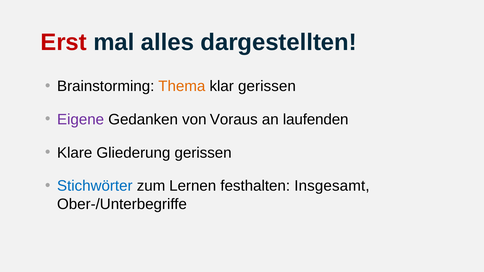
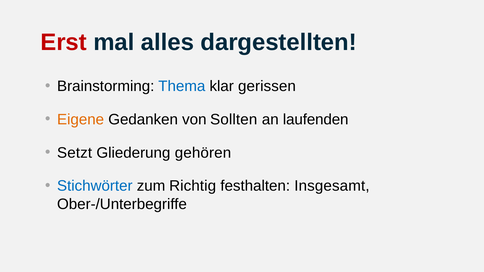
Thema colour: orange -> blue (182, 86)
Eigene colour: purple -> orange (81, 120)
Voraus: Voraus -> Sollten (234, 120)
Klare: Klare -> Setzt (75, 153)
Gliederung gerissen: gerissen -> gehören (203, 153)
Lernen: Lernen -> Richtig (193, 186)
